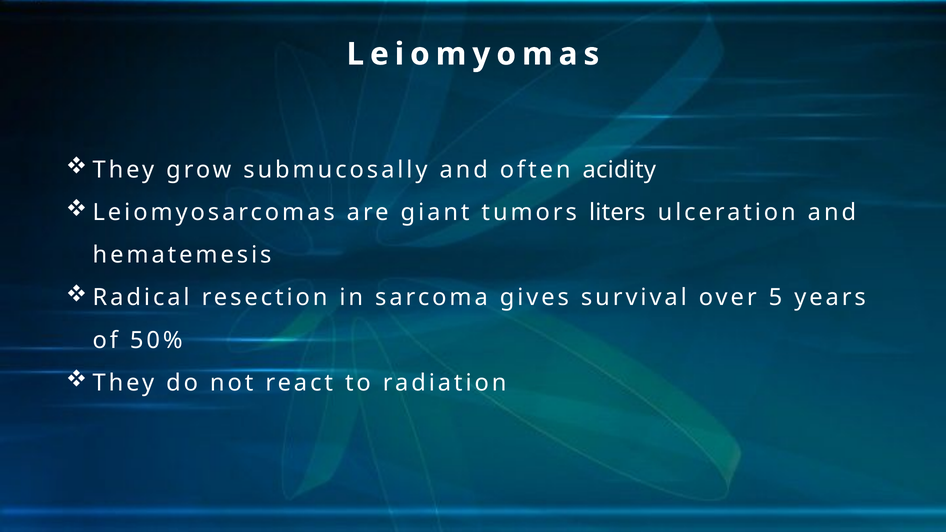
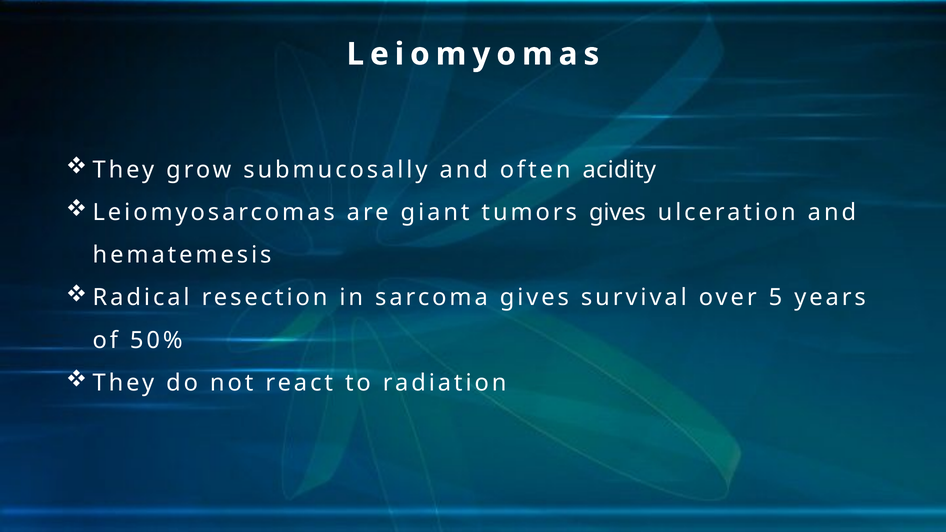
tumors liters: liters -> gives (617, 213)
